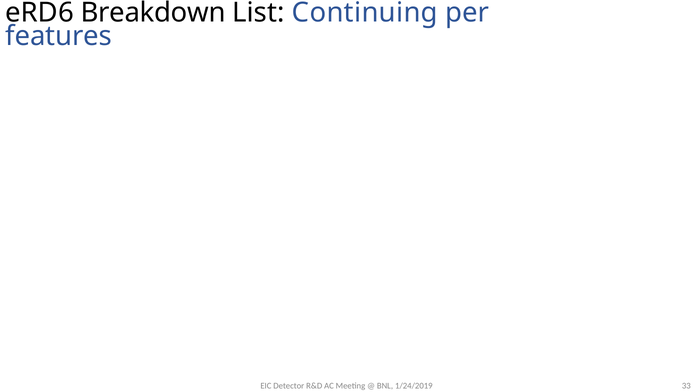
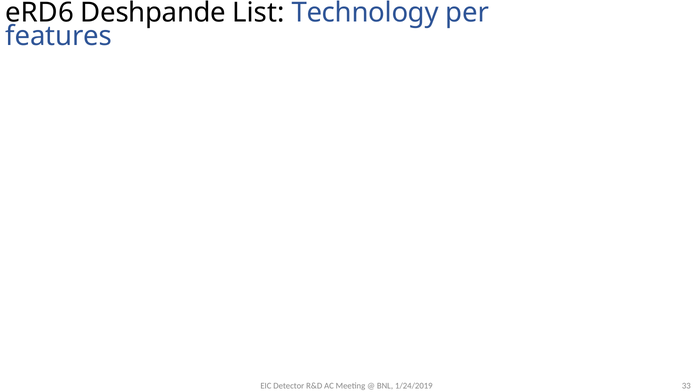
Breakdown: Breakdown -> Deshpande (153, 13)
Continuing: Continuing -> Technology (365, 13)
